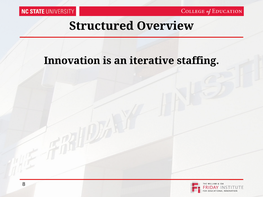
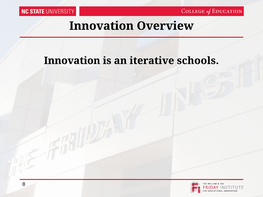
Structured: Structured -> Innovation (101, 26)
staffing: staffing -> schools (198, 61)
